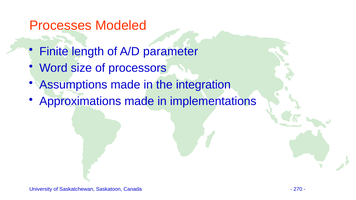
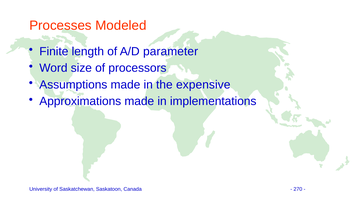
integration: integration -> expensive (203, 85)
